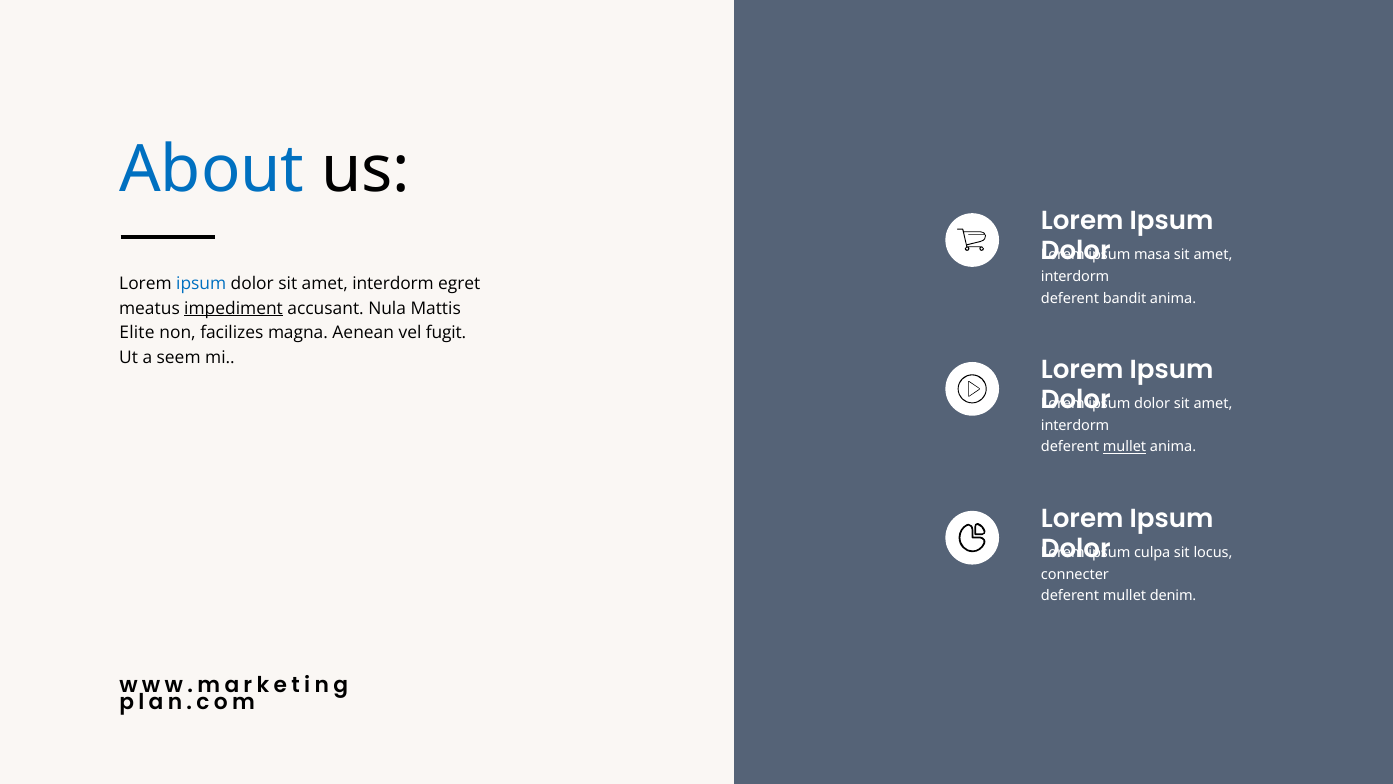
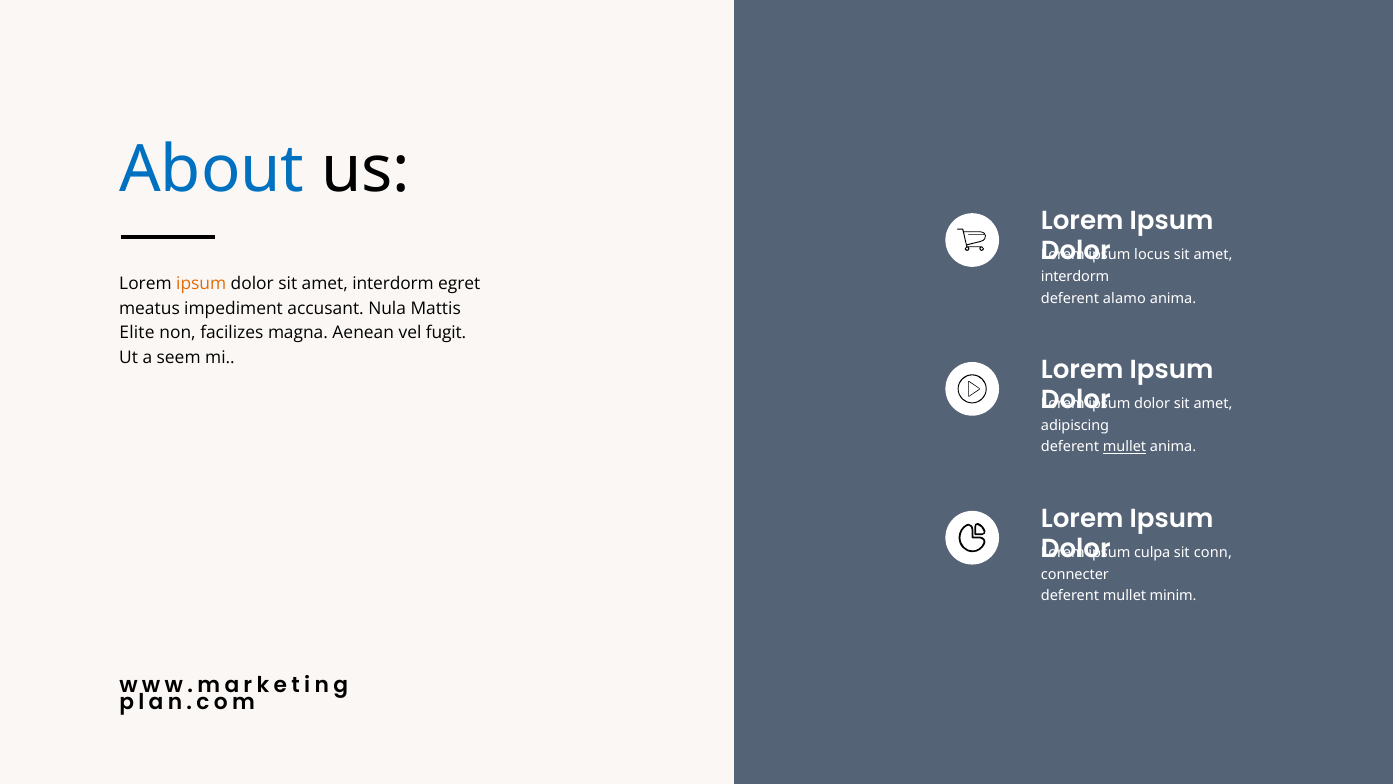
masa: masa -> locus (1152, 255)
ipsum colour: blue -> orange (201, 283)
bandit: bandit -> alamo (1124, 298)
impediment underline: present -> none (234, 308)
interdorm: interdorm -> adipiscing (1075, 425)
locus: locus -> conn (1213, 552)
denim: denim -> minim (1173, 596)
